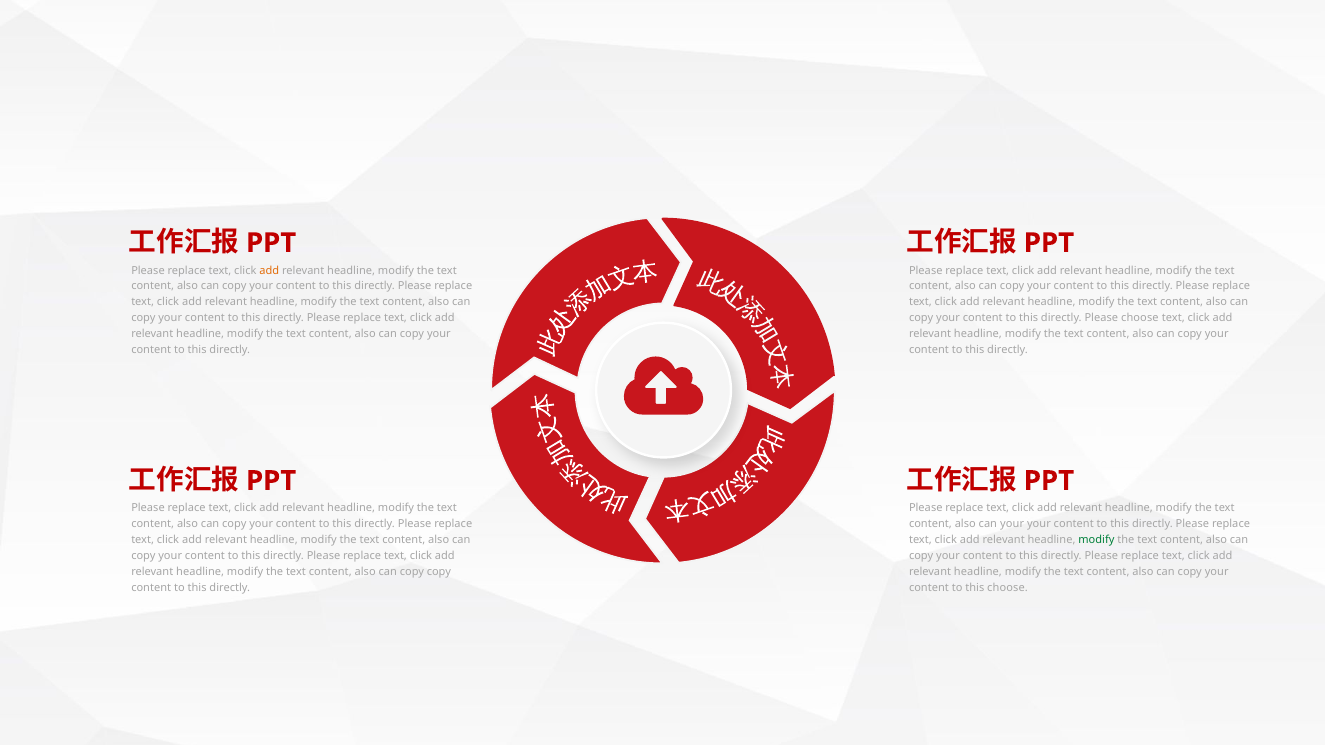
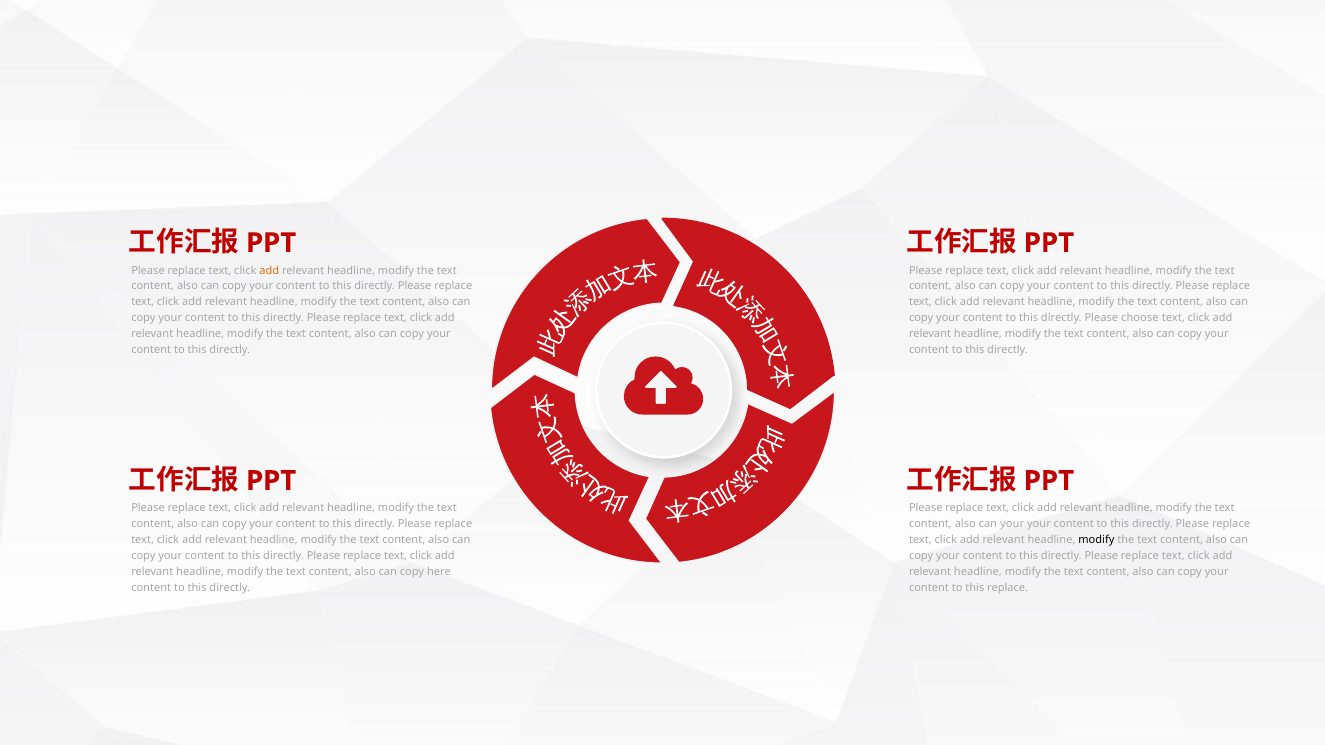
modify colour: green -> black (1096, 540)
copy copy: copy -> here (439, 572)
this choose: choose -> replace (1008, 588)
